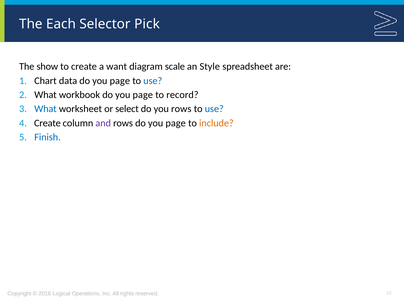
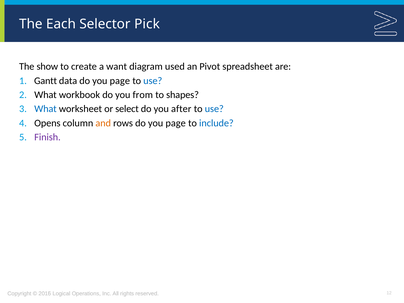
scale: scale -> used (175, 67)
Style: Style -> Pivot (210, 67)
Chart: Chart -> Gantt (46, 81)
workbook do you page: page -> from (143, 95)
record: record -> shapes (183, 95)
you rows: rows -> after (181, 109)
Create: Create -> Opens (47, 123)
and colour: purple -> orange (103, 123)
include colour: orange -> blue (216, 123)
Finish colour: blue -> purple (47, 137)
